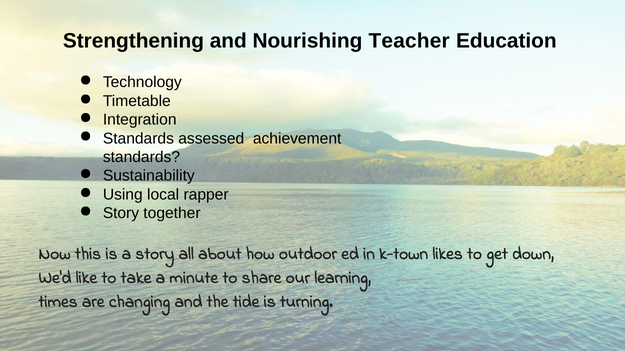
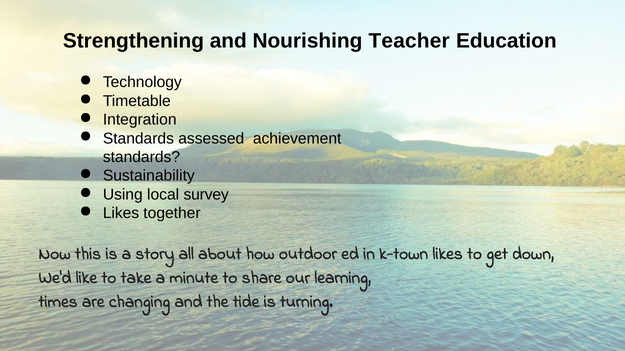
rapper: rapper -> survey (206, 195)
Story: Story -> Likes (121, 214)
